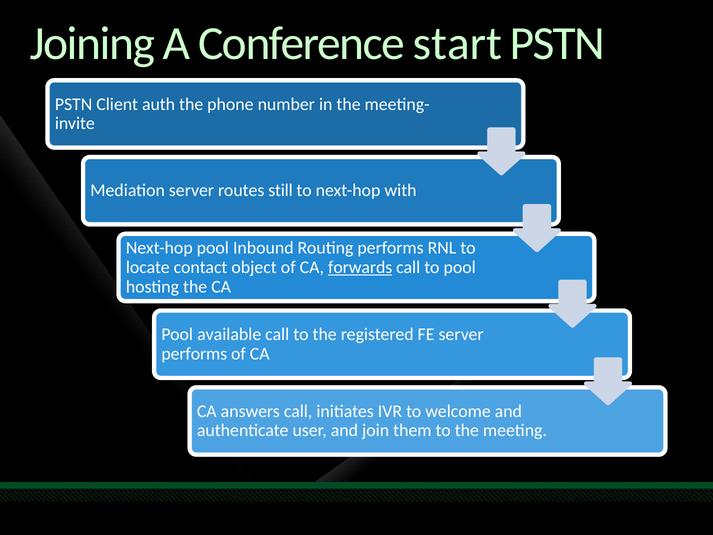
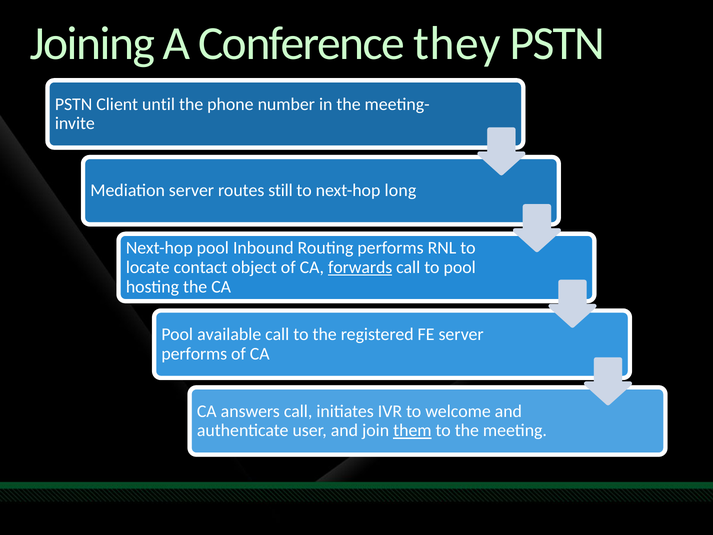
start: start -> they (457, 43)
auth: auth -> until (159, 104)
with: with -> long (400, 191)
them underline: none -> present (412, 430)
